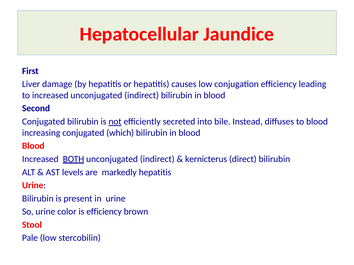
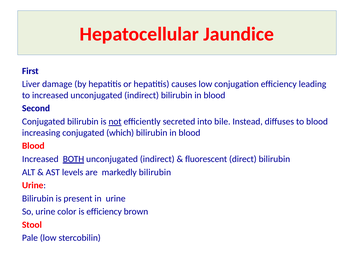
kernicterus: kernicterus -> fluorescent (206, 159)
markedly hepatitis: hepatitis -> bilirubin (155, 173)
